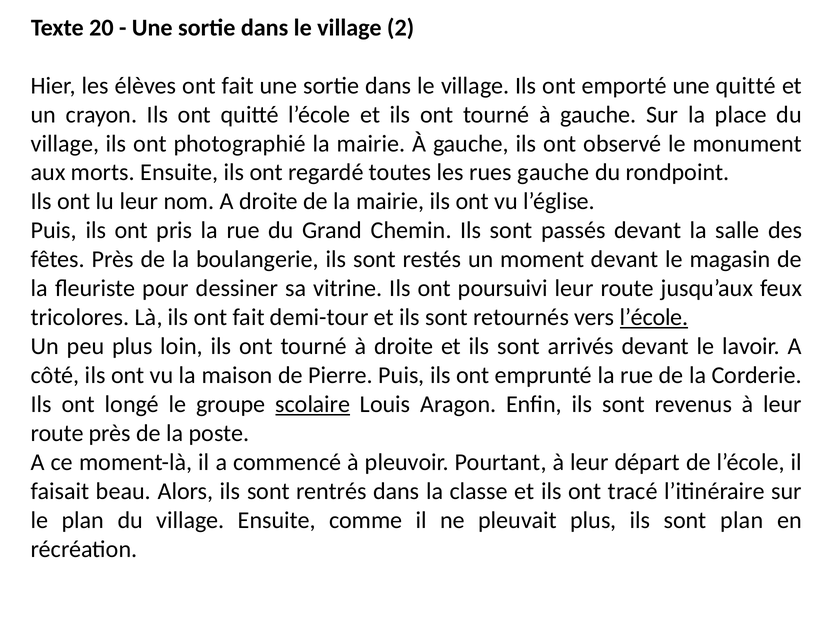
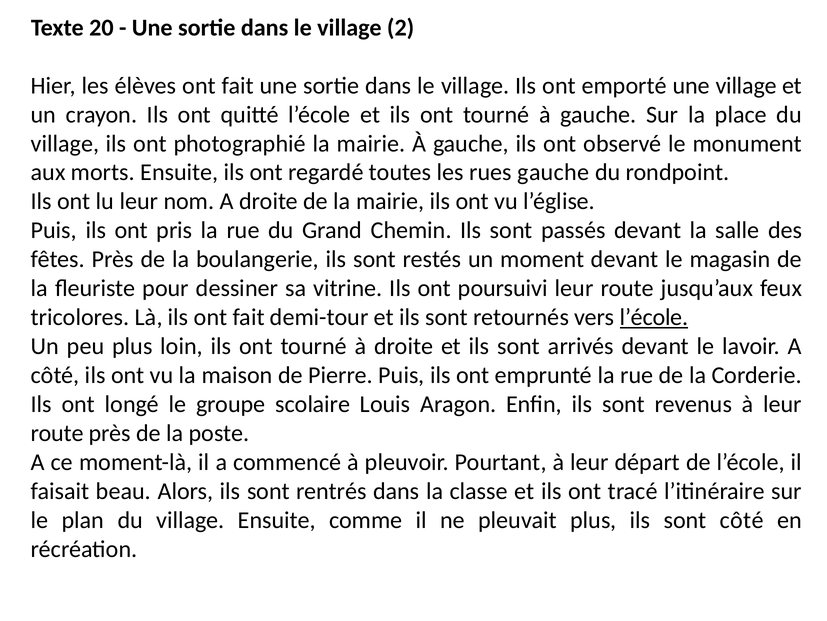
une quitté: quitté -> village (746, 85)
scolaire underline: present -> none (313, 404)
sont plan: plan -> côté (742, 520)
